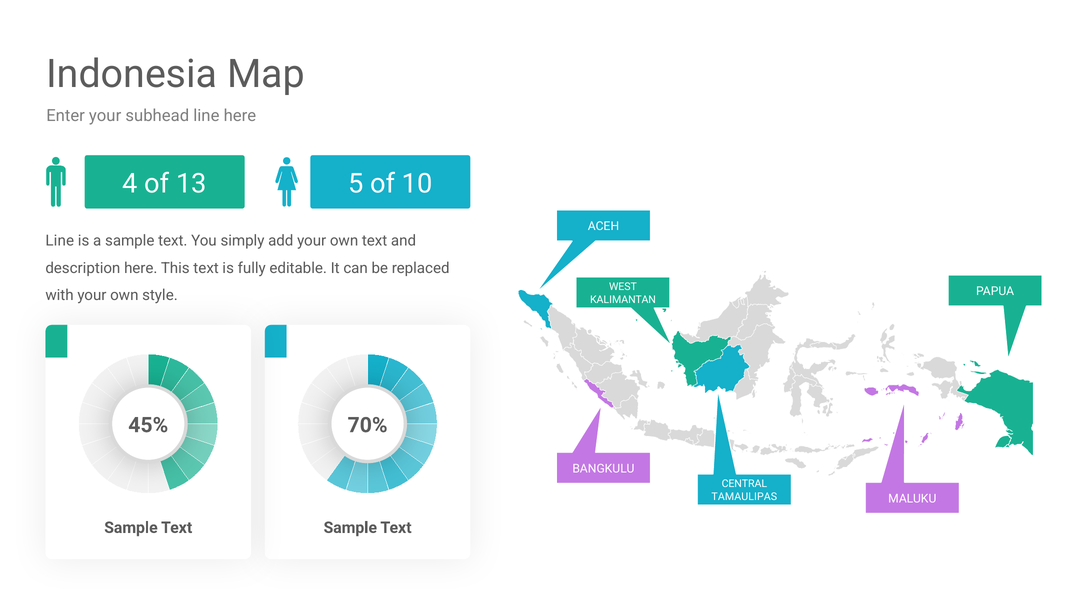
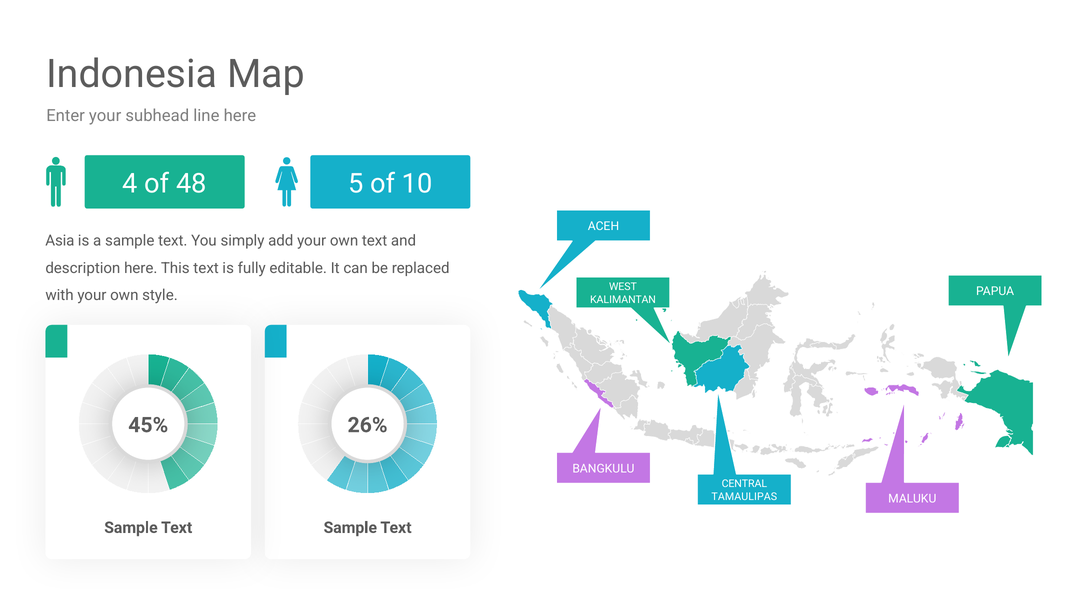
13: 13 -> 48 (191, 184)
Line: Line -> Asia (60, 241)
70%: 70% -> 26% (368, 425)
